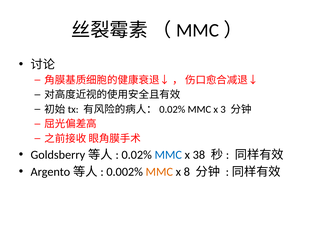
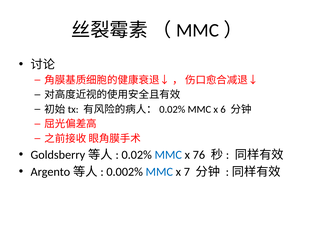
3: 3 -> 6 (223, 110)
38: 38 -> 76 (199, 155)
MMC colour: orange -> blue (159, 172)
8: 8 -> 7 (187, 172)
